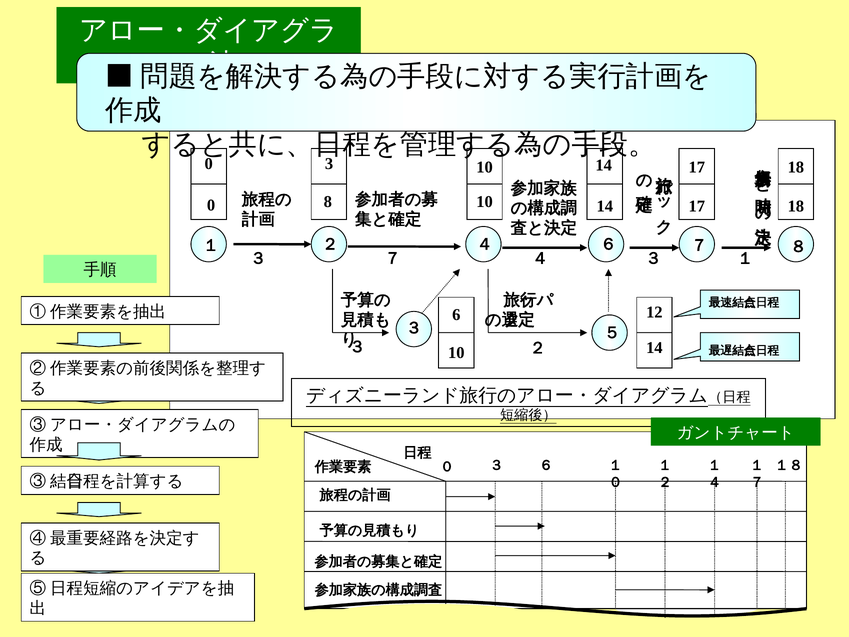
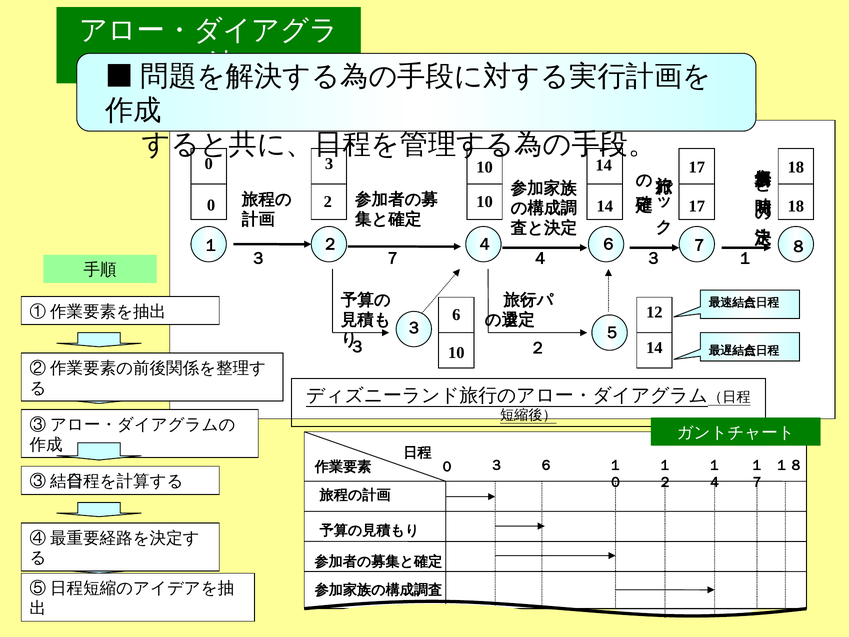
8: 8 -> 2 (328, 202)
